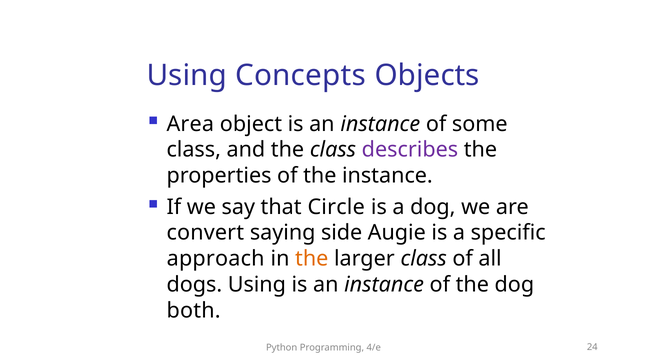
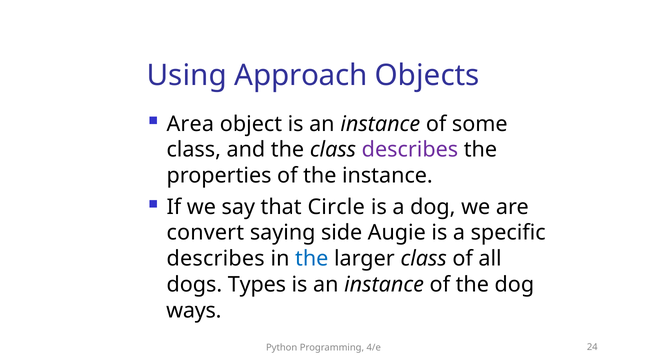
Concepts: Concepts -> Approach (301, 75)
approach: approach -> describes (216, 259)
the colour: orange -> blue (312, 259)
dogs Using: Using -> Types (257, 285)
both: both -> ways (194, 310)
